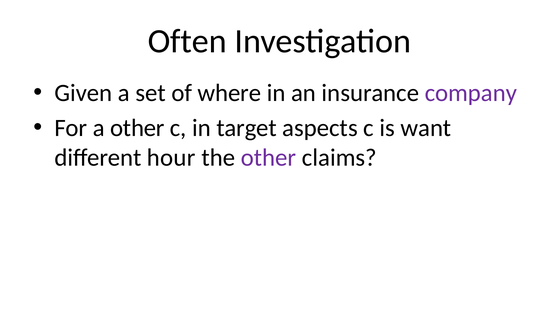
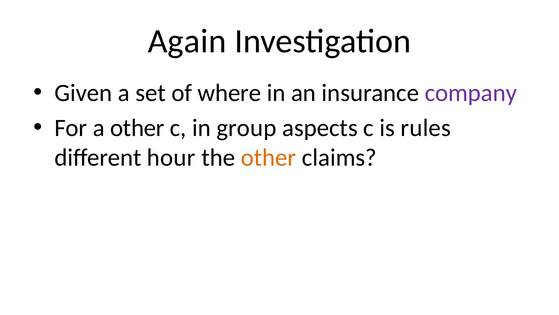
Often: Often -> Again (187, 41)
target: target -> group (246, 128)
want: want -> rules (426, 128)
other colour: purple -> orange (269, 157)
